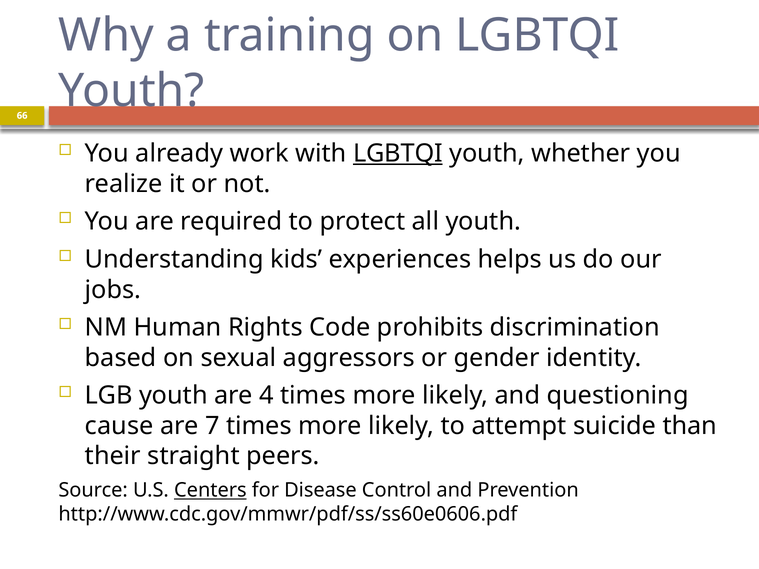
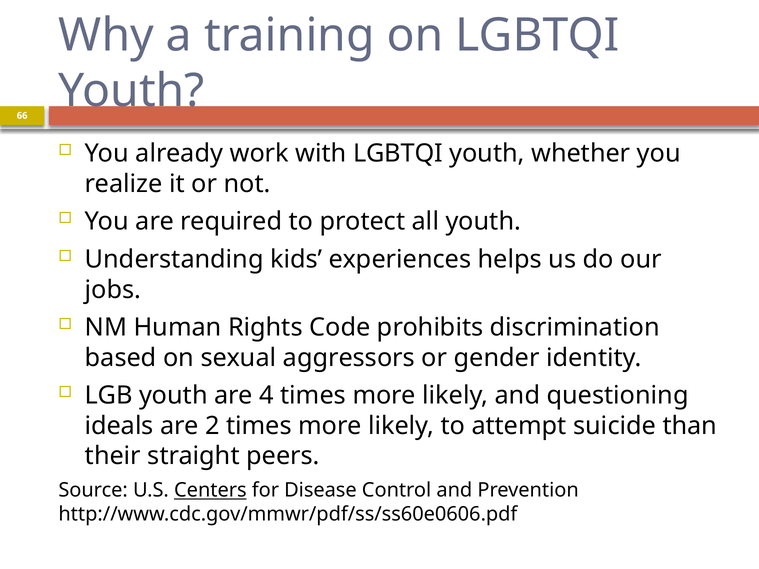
LGBTQI underline: present -> none (398, 154)
cause: cause -> ideals (119, 426)
7: 7 -> 2 (212, 426)
